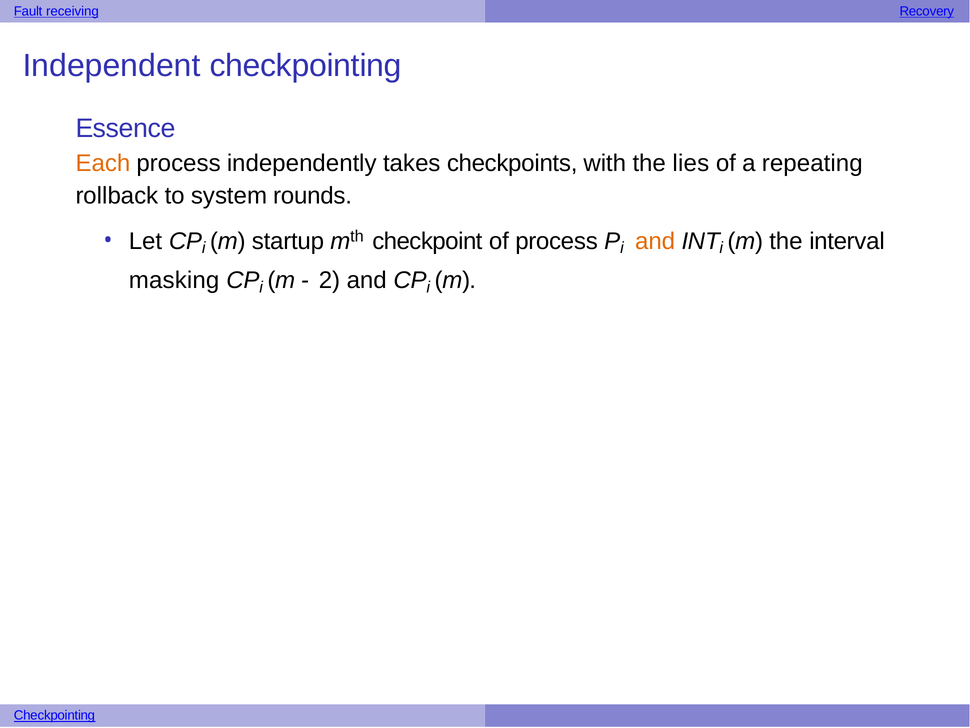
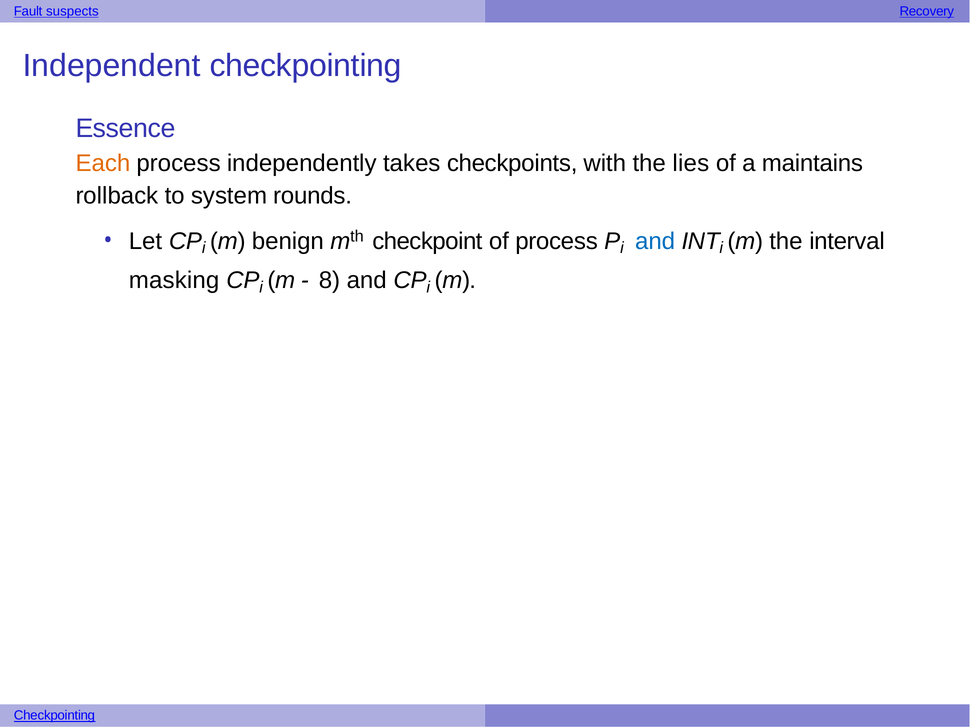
receiving: receiving -> suspects (72, 11)
repeating: repeating -> maintains (812, 163)
startup: startup -> benign (288, 241)
and colour: orange -> blue (655, 241)
2: 2 -> 8 (329, 281)
